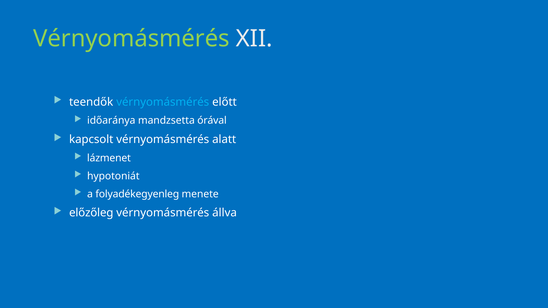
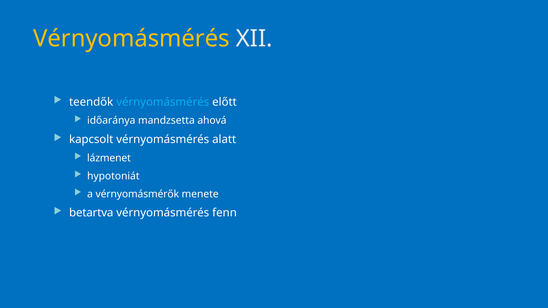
Vérnyomásmérés colour: light green -> yellow (131, 38)
órával: órával -> ahová (212, 121)
folyadékegyenleg: folyadékegyenleg -> vérnyomásmérők (137, 194)
előzőleg: előzőleg -> betartva (91, 213)
állva: állva -> fenn (225, 213)
